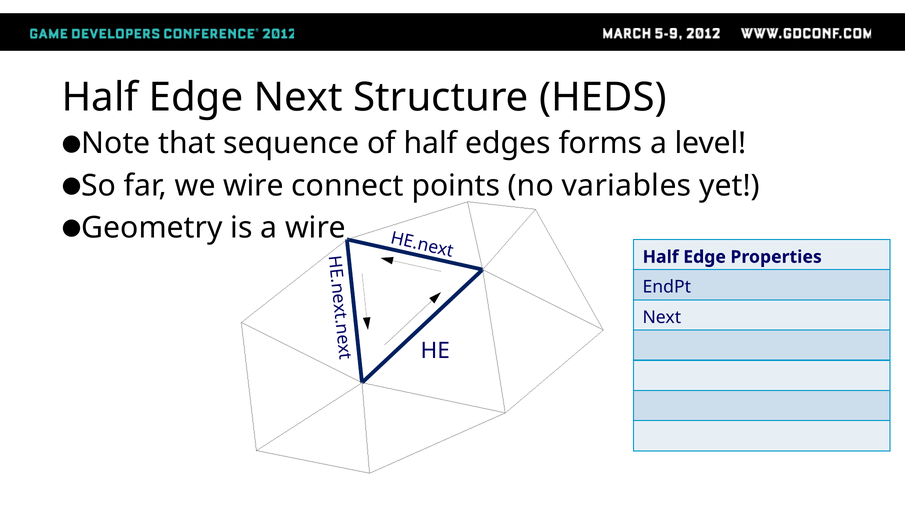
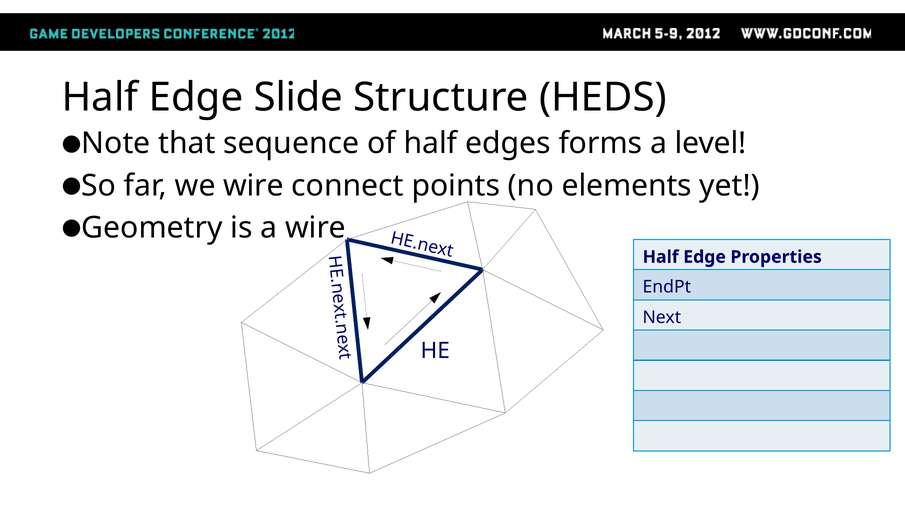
Edge Next: Next -> Slide (298, 97)
variables: variables -> elements (627, 186)
